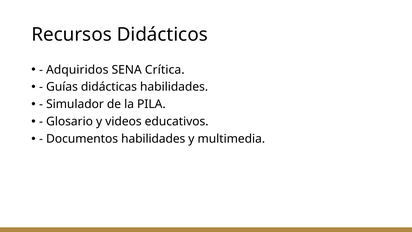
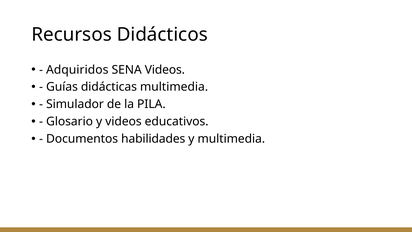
SENA Crítica: Crítica -> Videos (165, 70)
didácticas habilidades: habilidades -> multimedia (174, 87)
